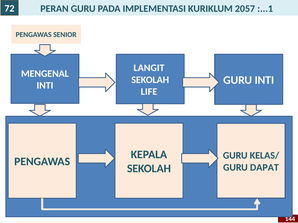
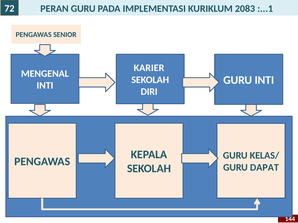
2057: 2057 -> 2083 (245, 9)
LANGIT: LANGIT -> KARIER (149, 68)
LIFE: LIFE -> DIRI (149, 92)
